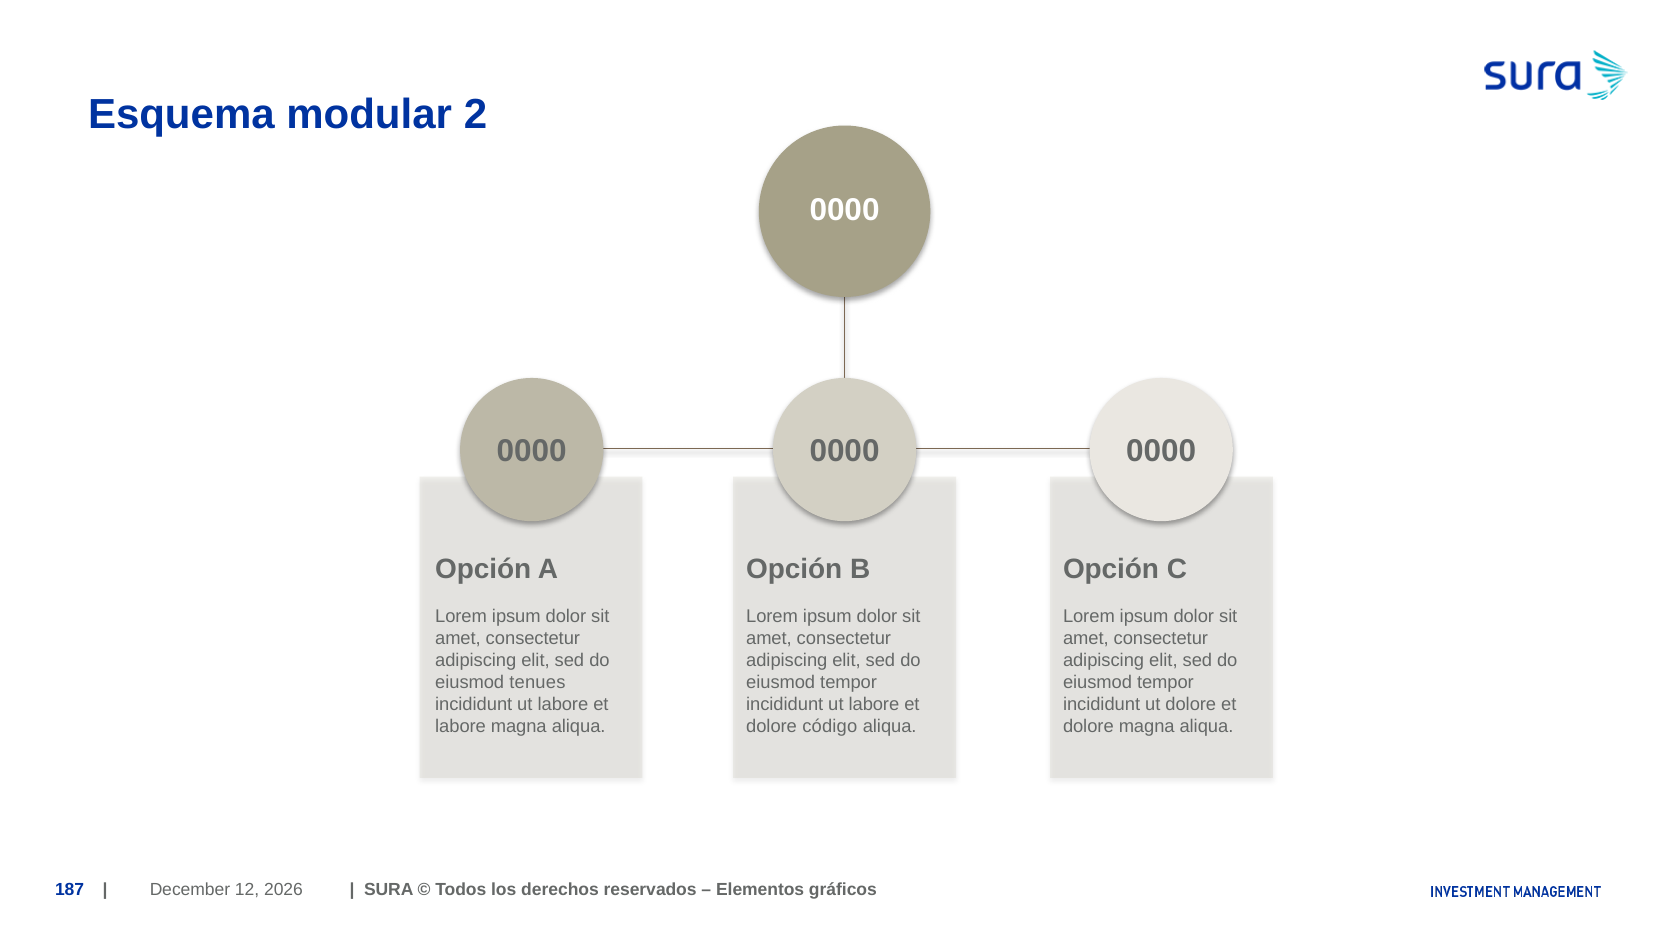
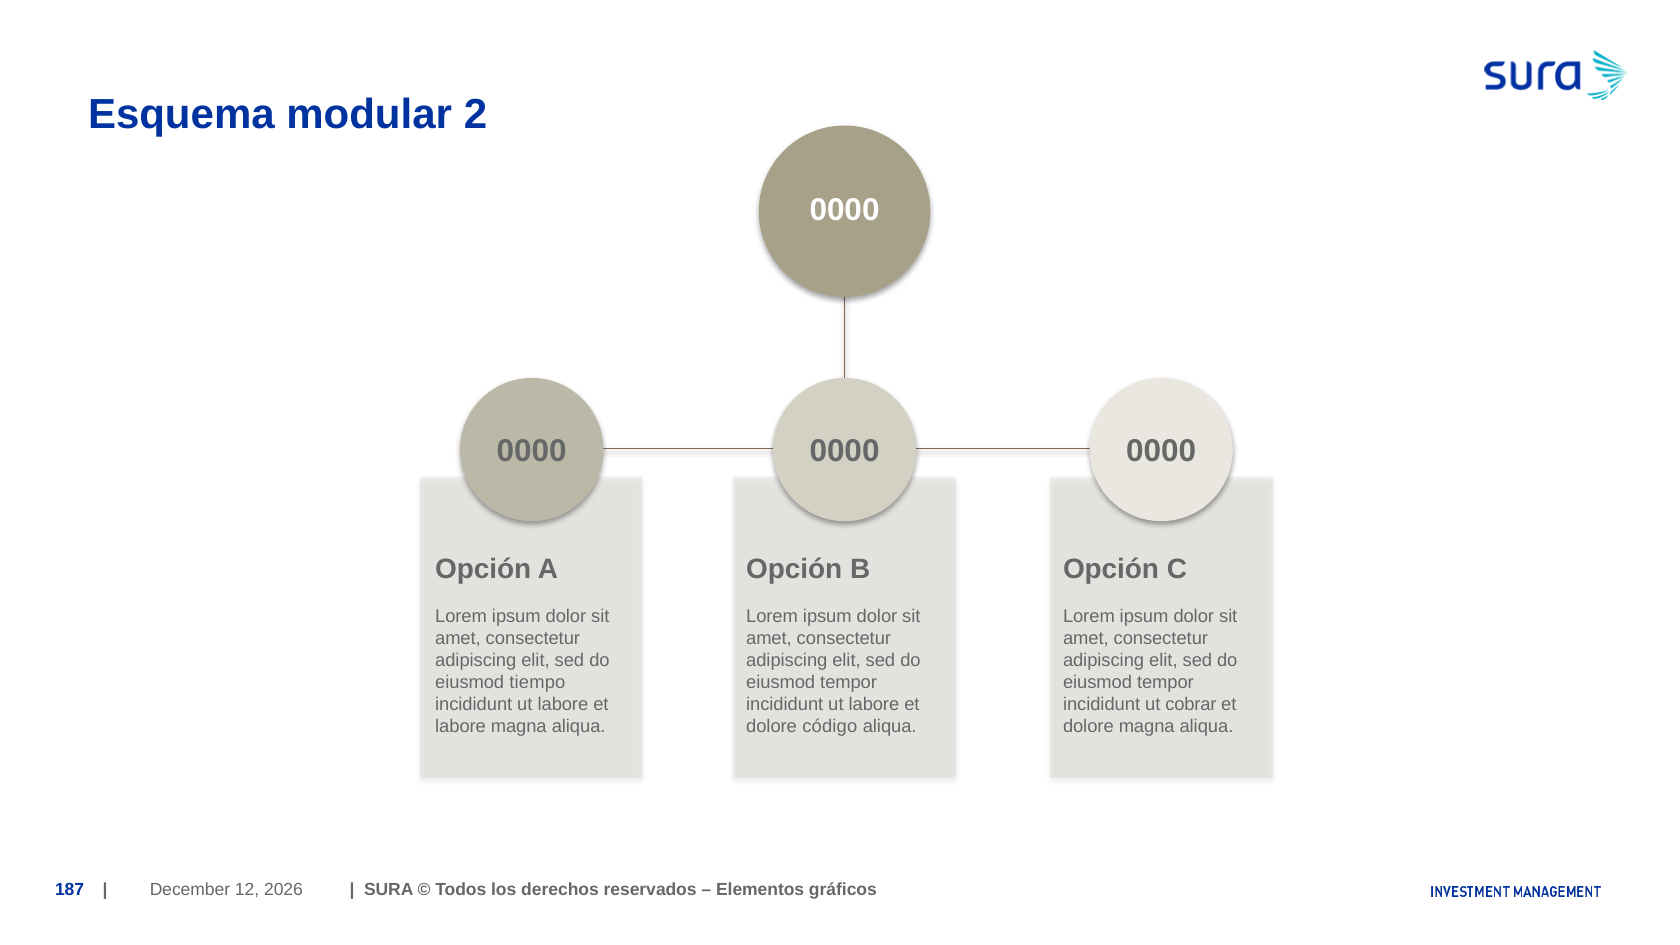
tenues: tenues -> tiempo (537, 683)
ut dolore: dolore -> cobrar (1191, 705)
